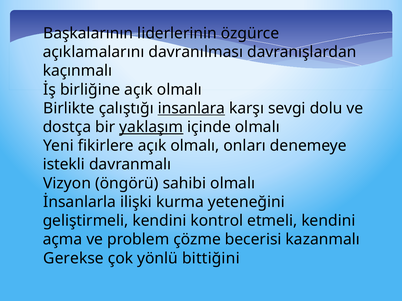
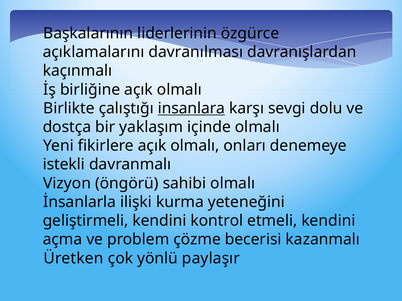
yaklaşım underline: present -> none (151, 127)
Gerekse: Gerekse -> Üretken (73, 259)
bittiğini: bittiğini -> paylaşır (211, 259)
